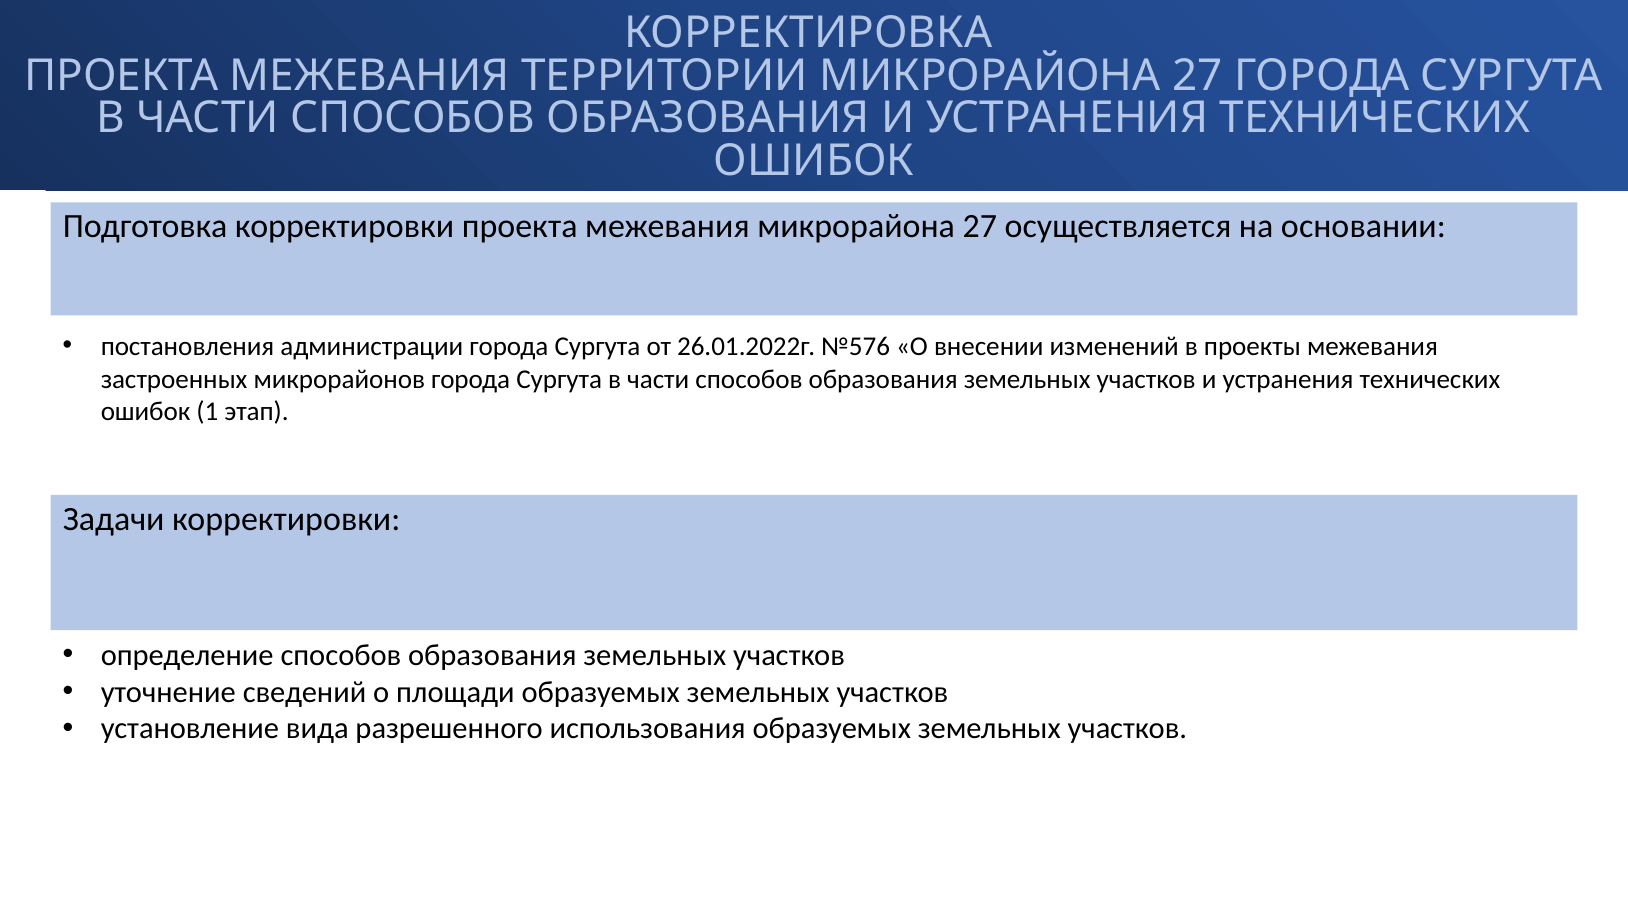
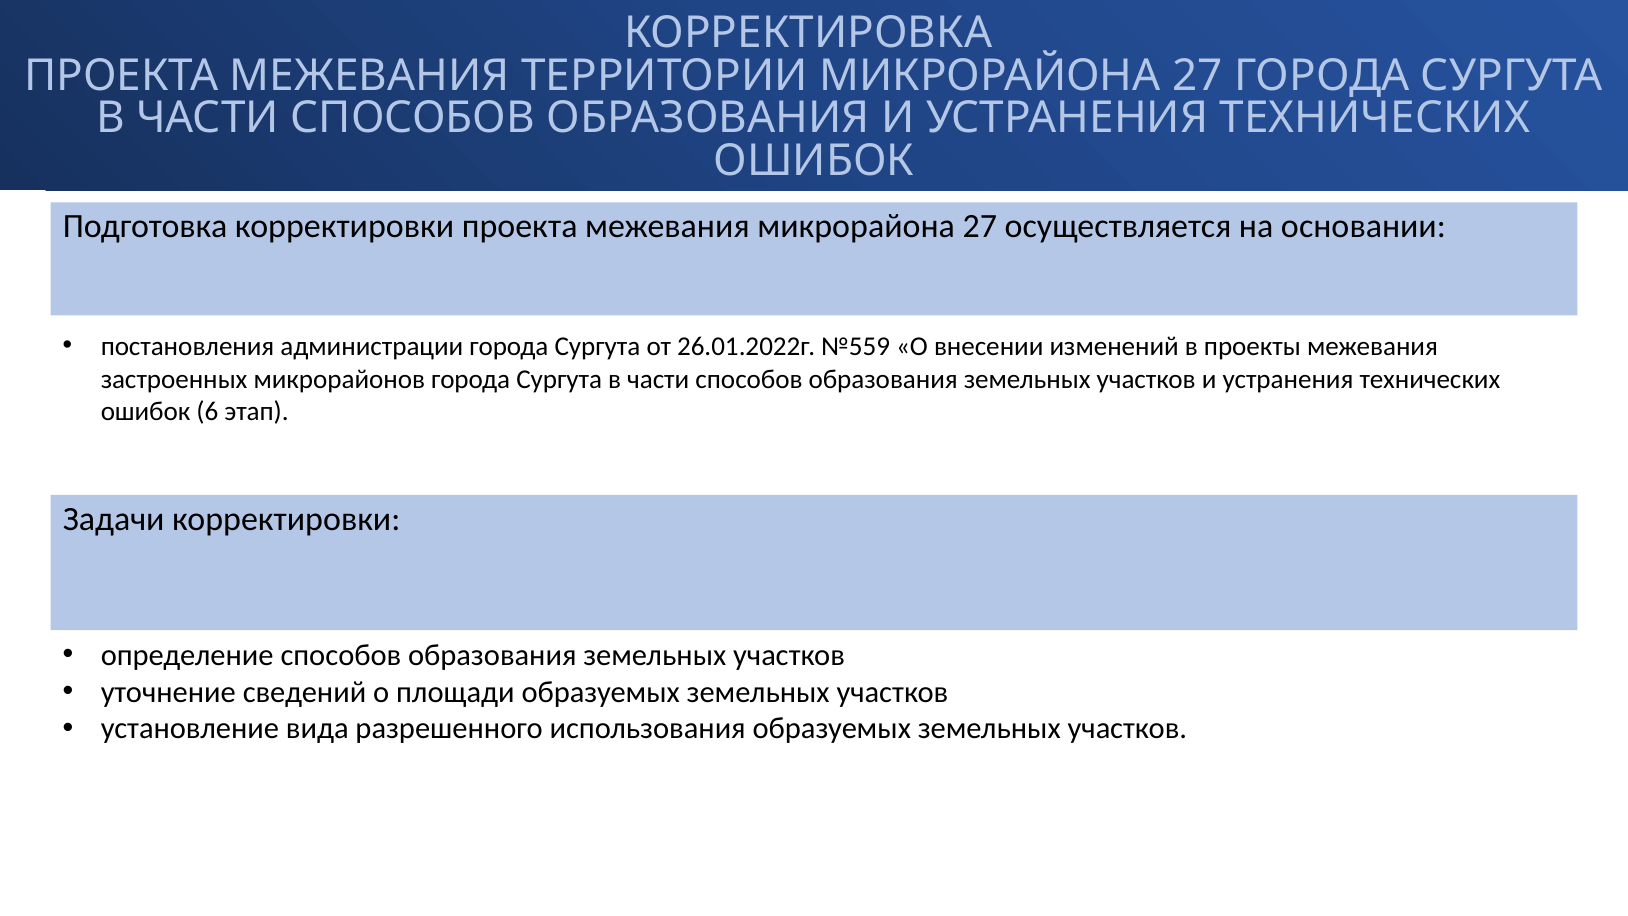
№576: №576 -> №559 (856, 346)
1: 1 -> 6 (207, 412)
